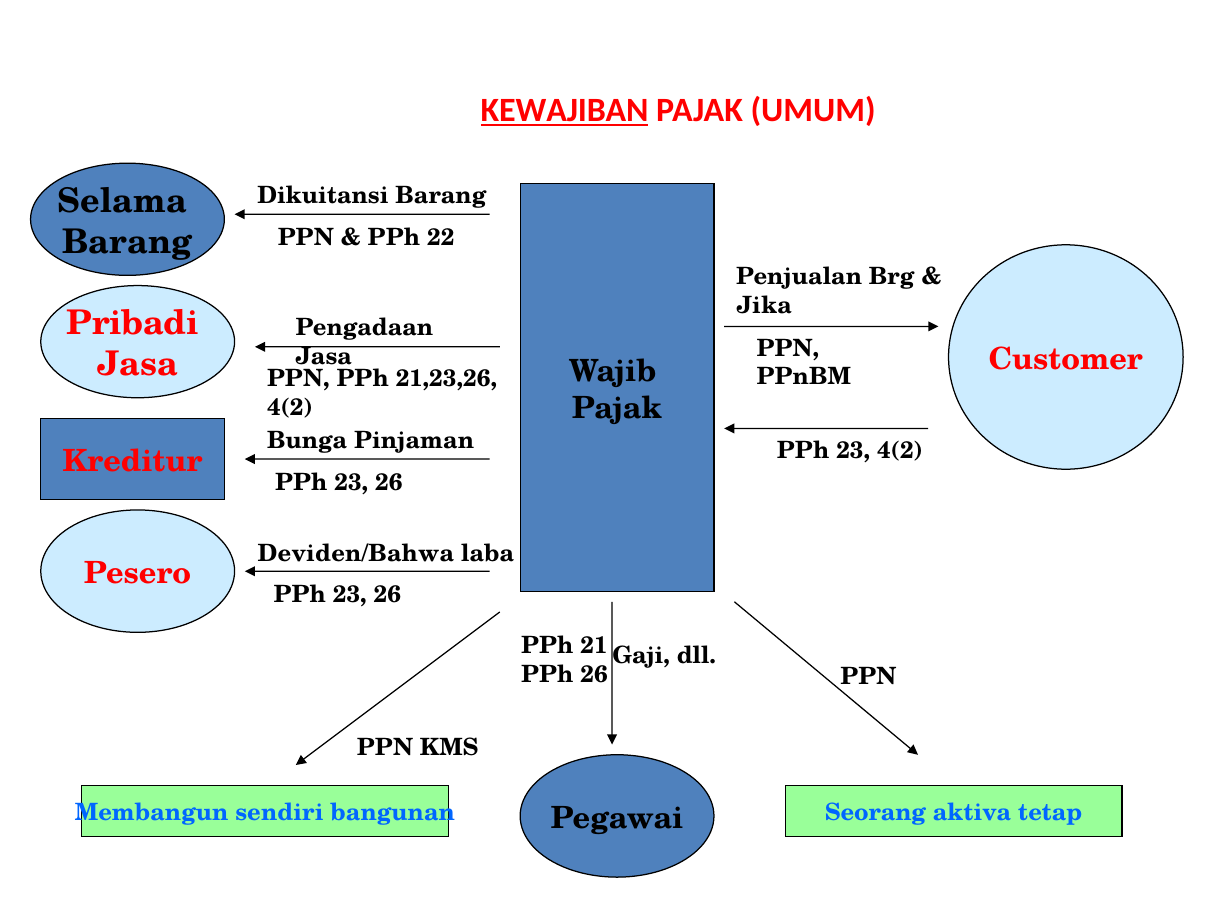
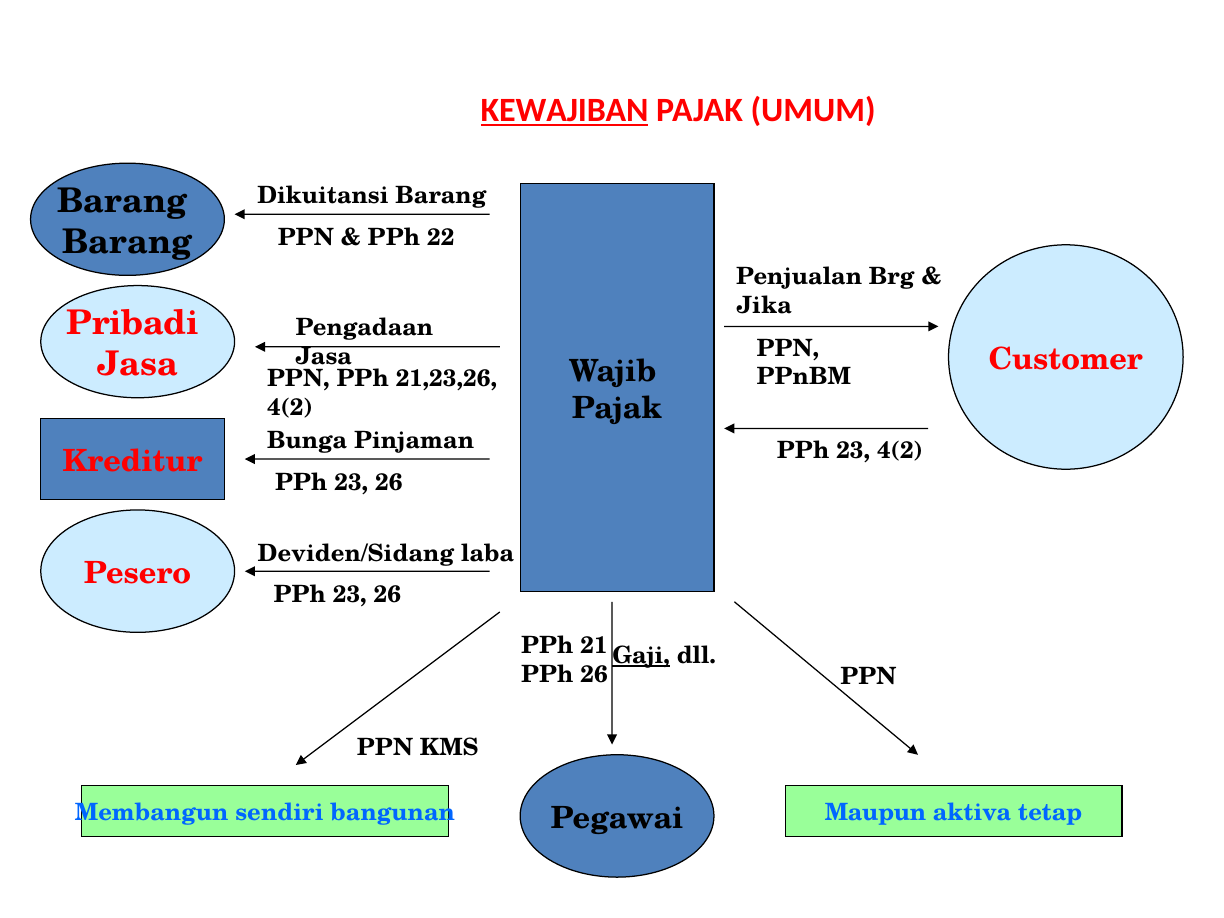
Selama: Selama -> Barang (122, 201)
Deviden/Bahwa: Deviden/Bahwa -> Deviden/Sidang (356, 554)
Gaji underline: none -> present (641, 656)
Seorang: Seorang -> Maupun (876, 812)
